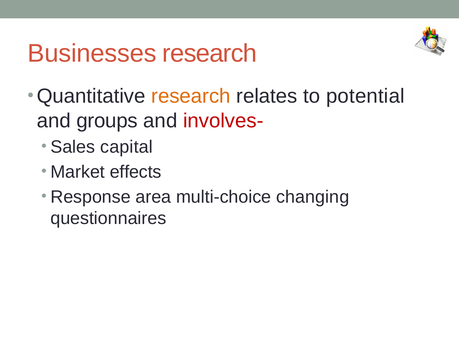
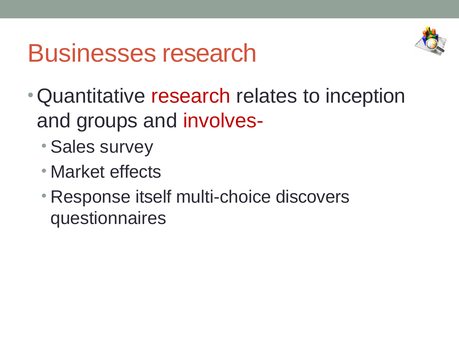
research colour: orange -> red (191, 96)
potential: potential -> inception (366, 96)
capital: capital -> survey (127, 147)
area: area -> itself (154, 197)
changing: changing -> discovers (313, 197)
